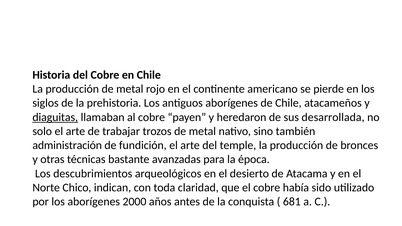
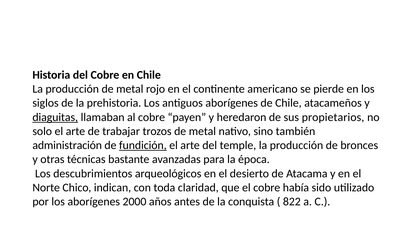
desarrollada: desarrollada -> propietarios (333, 117)
fundición underline: none -> present (143, 145)
681: 681 -> 822 (292, 202)
